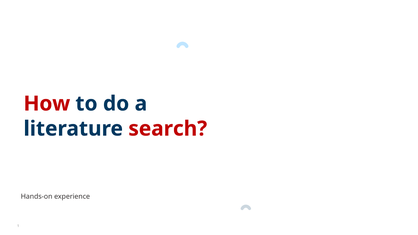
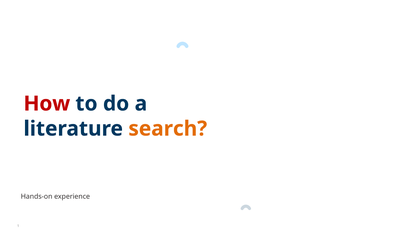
search colour: red -> orange (168, 129)
